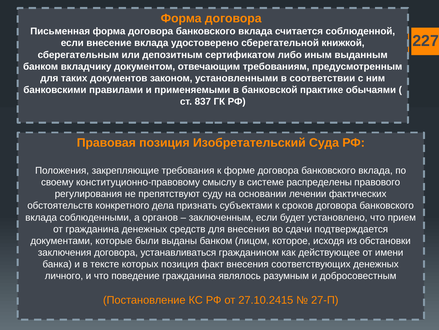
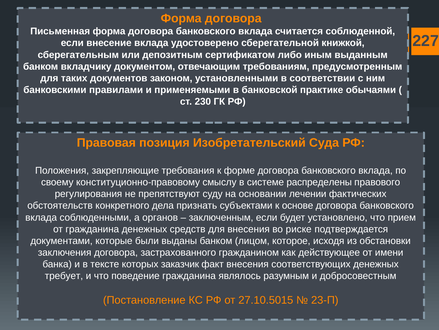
837: 837 -> 230 (203, 101)
сроков: сроков -> основе (298, 205)
сдачи: сдачи -> риске (299, 229)
устанавливаться: устанавливаться -> застрахованного (178, 252)
которых позиция: позиция -> заказчик (180, 264)
личного: личного -> требует (64, 275)
27.10.2415: 27.10.2415 -> 27.10.5015 (266, 300)
27-П: 27-П -> 23-П (325, 300)
